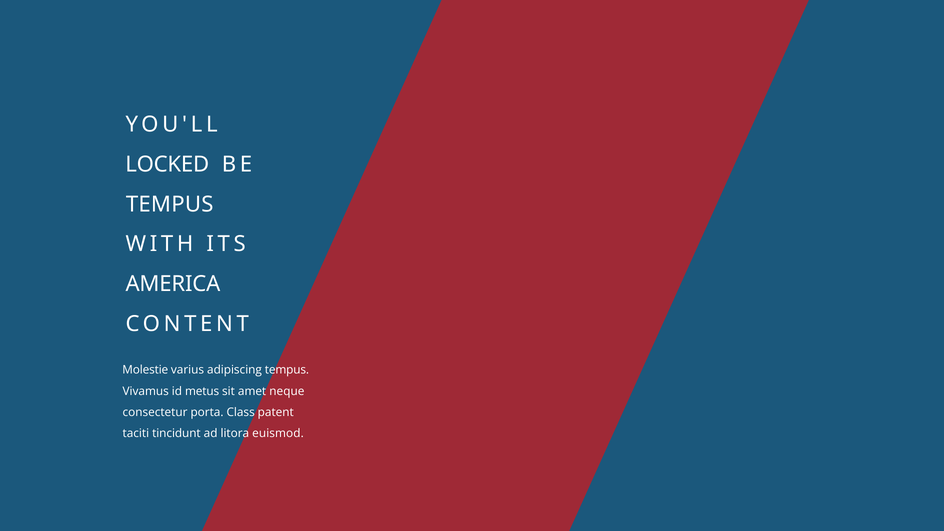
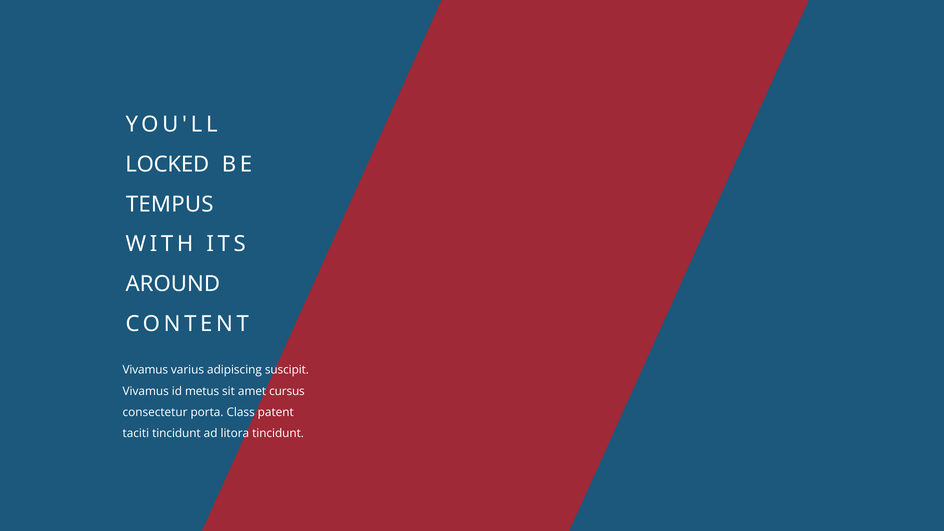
AMERICA: AMERICA -> AROUND (173, 284)
Molestie: Molestie -> Vivamus (145, 370)
adipiscing tempus: tempus -> suscipit (287, 370)
neque: neque -> cursus (287, 391)
litora euismod: euismod -> tincidunt (278, 434)
